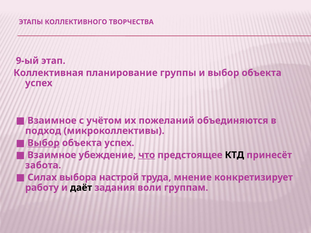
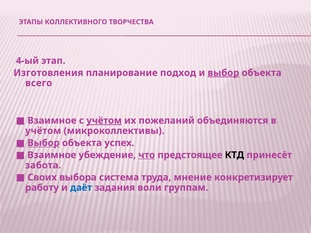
9-ый: 9-ый -> 4-ый (27, 61)
Коллективная: Коллективная -> Изготовления (48, 73)
группы: группы -> подход (178, 73)
выбор underline: none -> present (223, 73)
успех: успех -> всего (39, 83)
учётом underline: none -> present (104, 121)
подход: подход -> учётом (43, 131)
Силах: Силах -> Своих (42, 178)
настрой: настрой -> система (119, 178)
даёт colour: black -> blue (81, 188)
